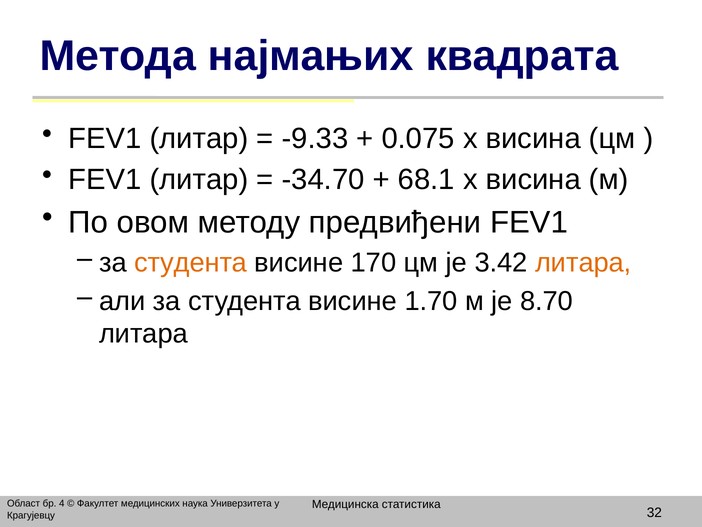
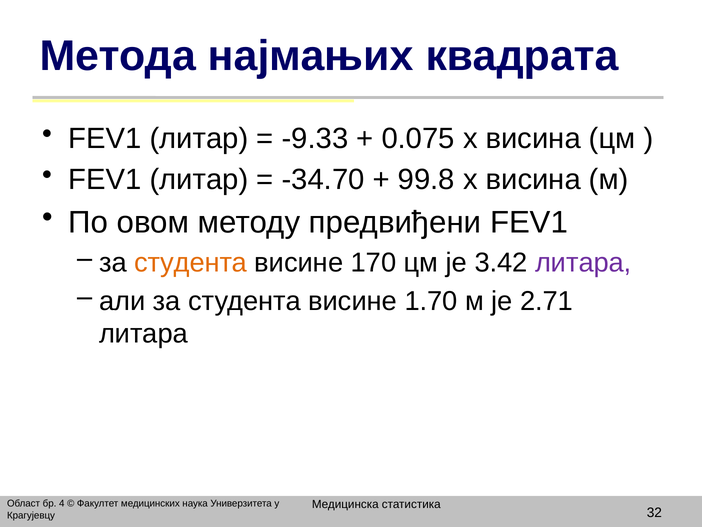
68.1: 68.1 -> 99.8 (426, 180)
литара colour: orange -> purple (583, 263)
8.70: 8.70 -> 2.71 (547, 301)
